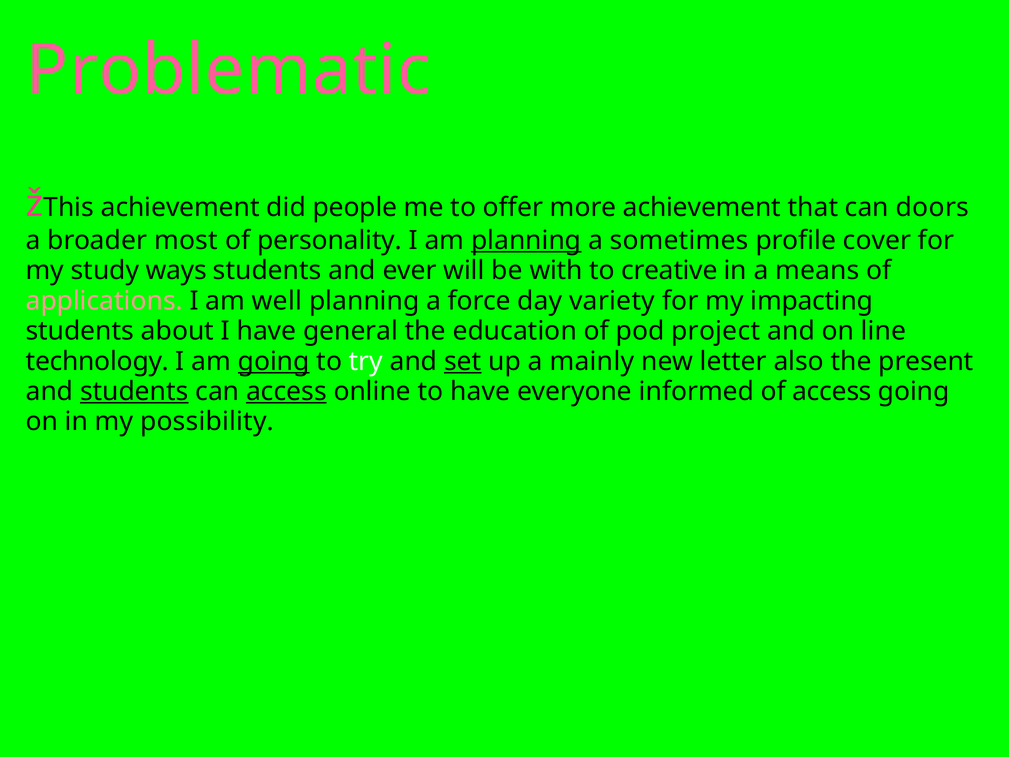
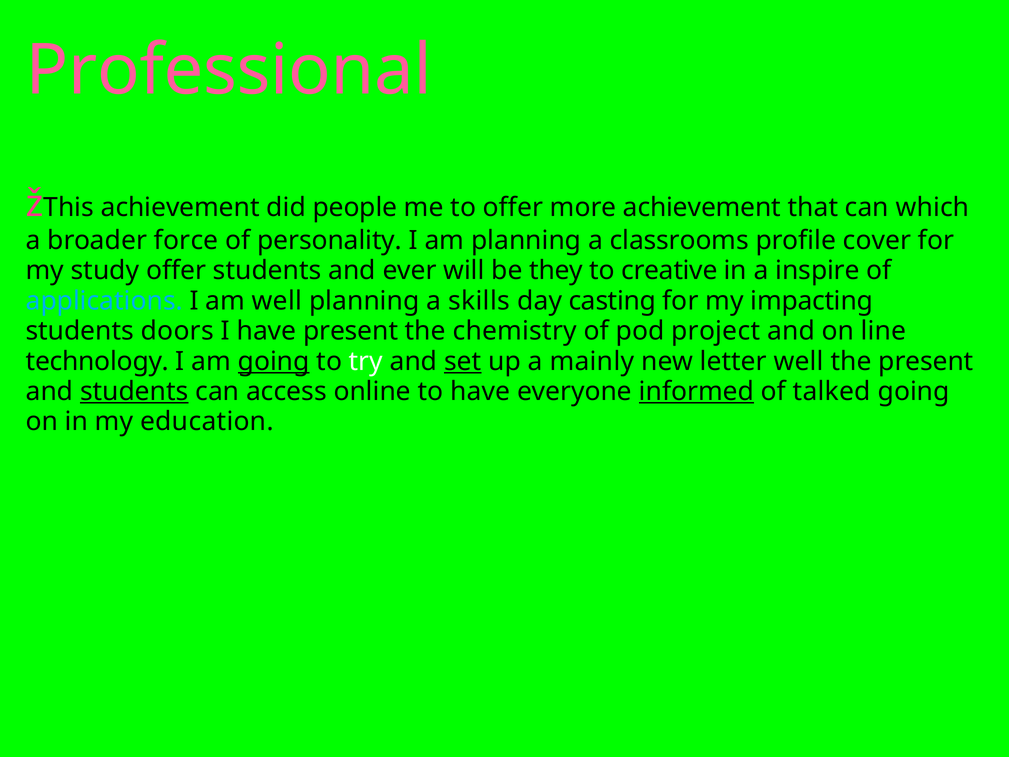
Problematic: Problematic -> Professional (229, 70)
doors: doors -> which (932, 208)
most: most -> force (186, 240)
planning underline: present -> none (526, 240)
sometimes: sometimes -> classrooms (679, 240)
study ways: ways -> offer (176, 271)
with: with -> they (556, 271)
means: means -> inspire (818, 271)
applications colour: pink -> light blue (104, 301)
force: force -> skills (479, 301)
variety: variety -> casting (612, 301)
about: about -> doors (177, 331)
have general: general -> present (351, 331)
education: education -> chemistry (515, 331)
letter also: also -> well (799, 361)
access underline: present -> none (286, 391)
informed underline: none -> present (696, 391)
of access: access -> talked (832, 391)
possibility: possibility -> education (207, 422)
